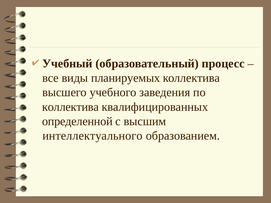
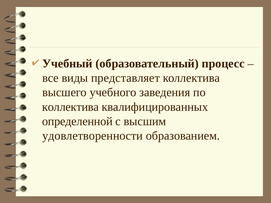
планируемых: планируемых -> представляет (125, 78)
интеллектуального: интеллектуального -> удовлетворенности (93, 136)
